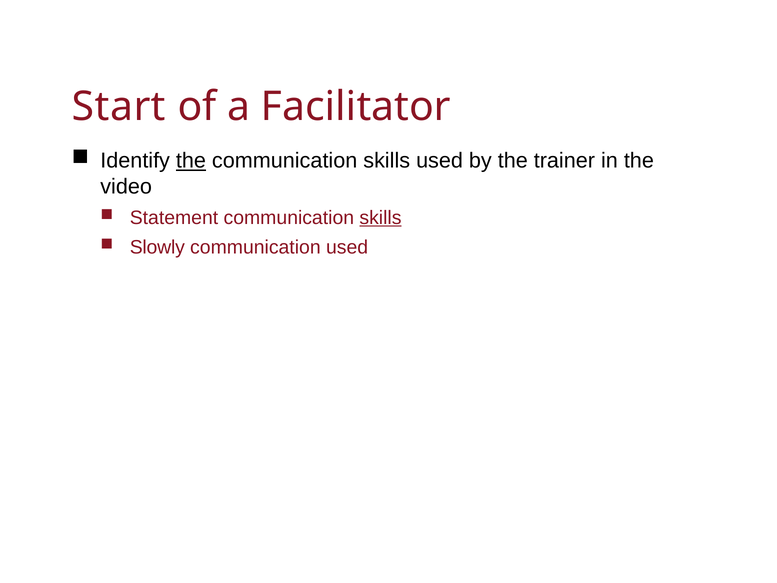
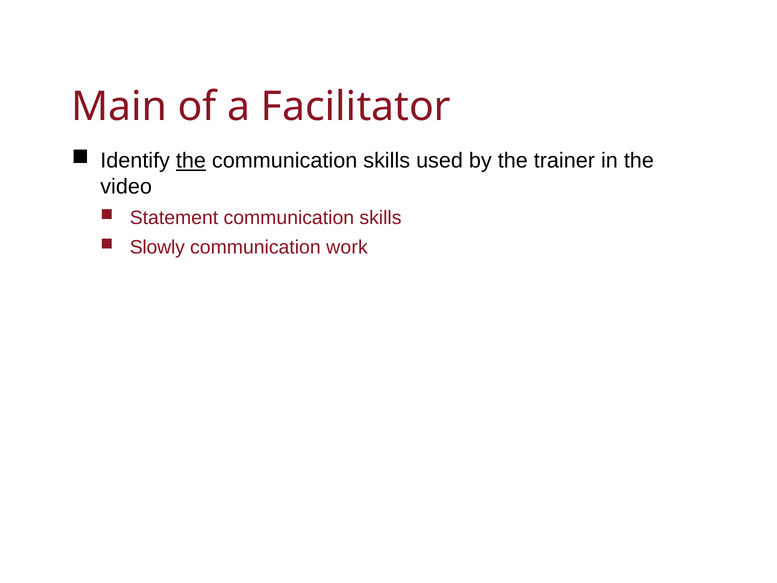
Start: Start -> Main (119, 107)
skills underline: present -> none (380, 218)
communication used: used -> work (347, 247)
